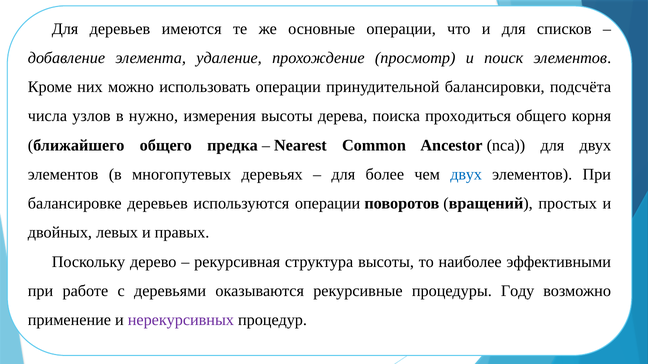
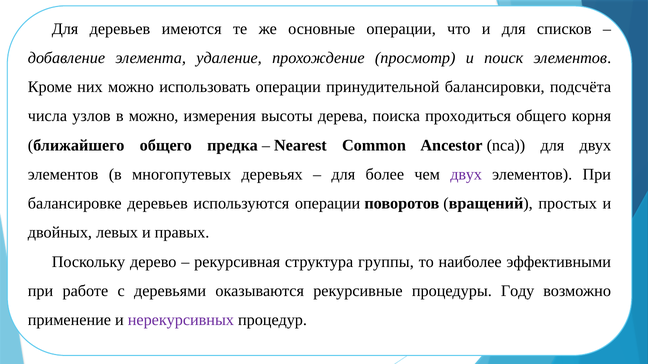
в нужно: нужно -> можно (154, 116)
двух colour: blue -> purple (466, 175)
структура высоты: высоты -> группы (386, 262)
